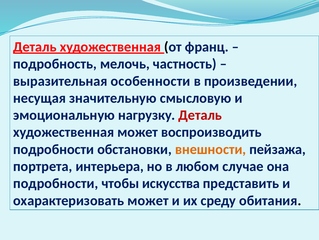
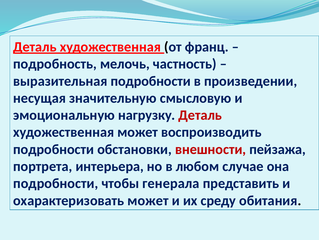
выразительная особенности: особенности -> подробности (151, 81)
внешности colour: orange -> red (211, 149)
искусства: искусства -> генерала (171, 183)
